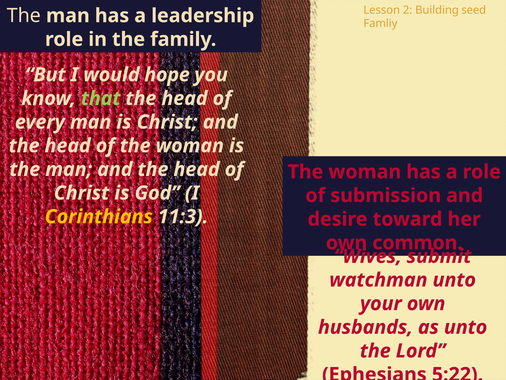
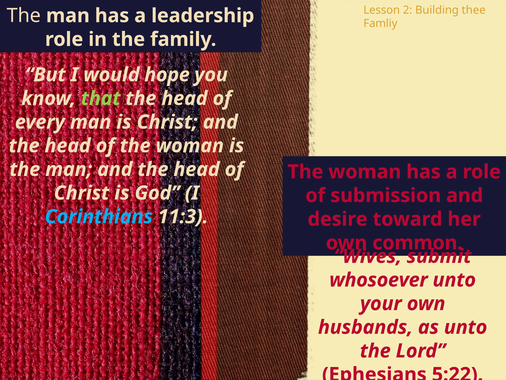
seed: seed -> thee (474, 10)
Corinthians colour: yellow -> light blue (99, 216)
watchman: watchman -> whosoever (379, 280)
